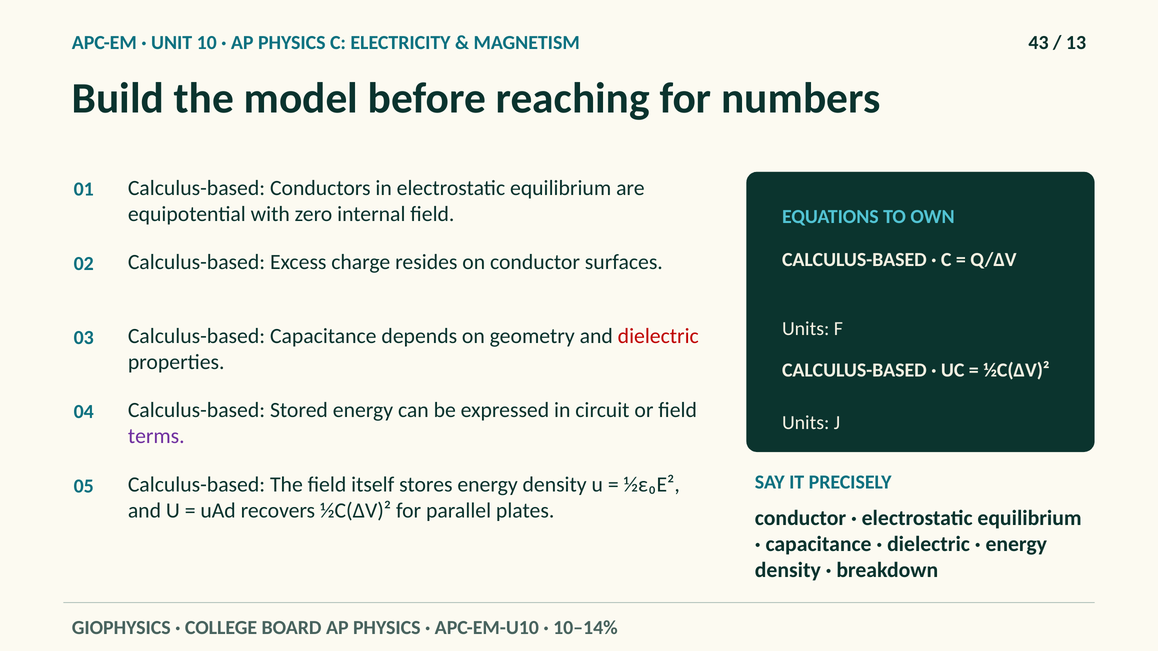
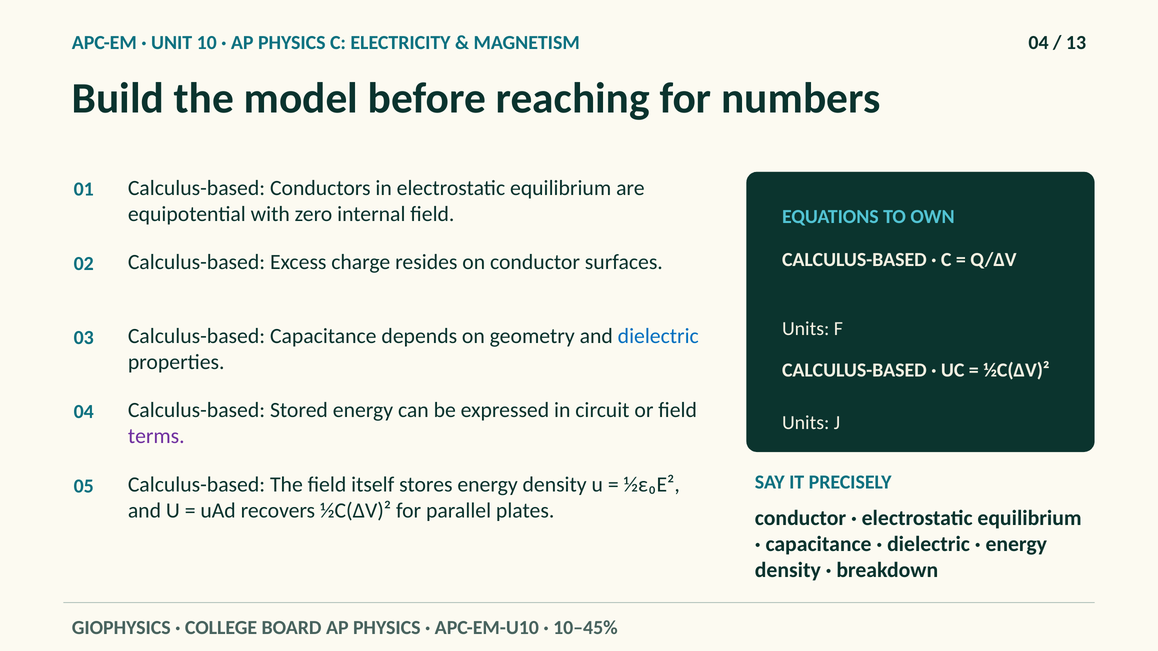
MAGNETISM 43: 43 -> 04 (1039, 43)
dielectric colour: red -> blue (658, 336)
10–14%: 10–14% -> 10–45% (585, 628)
